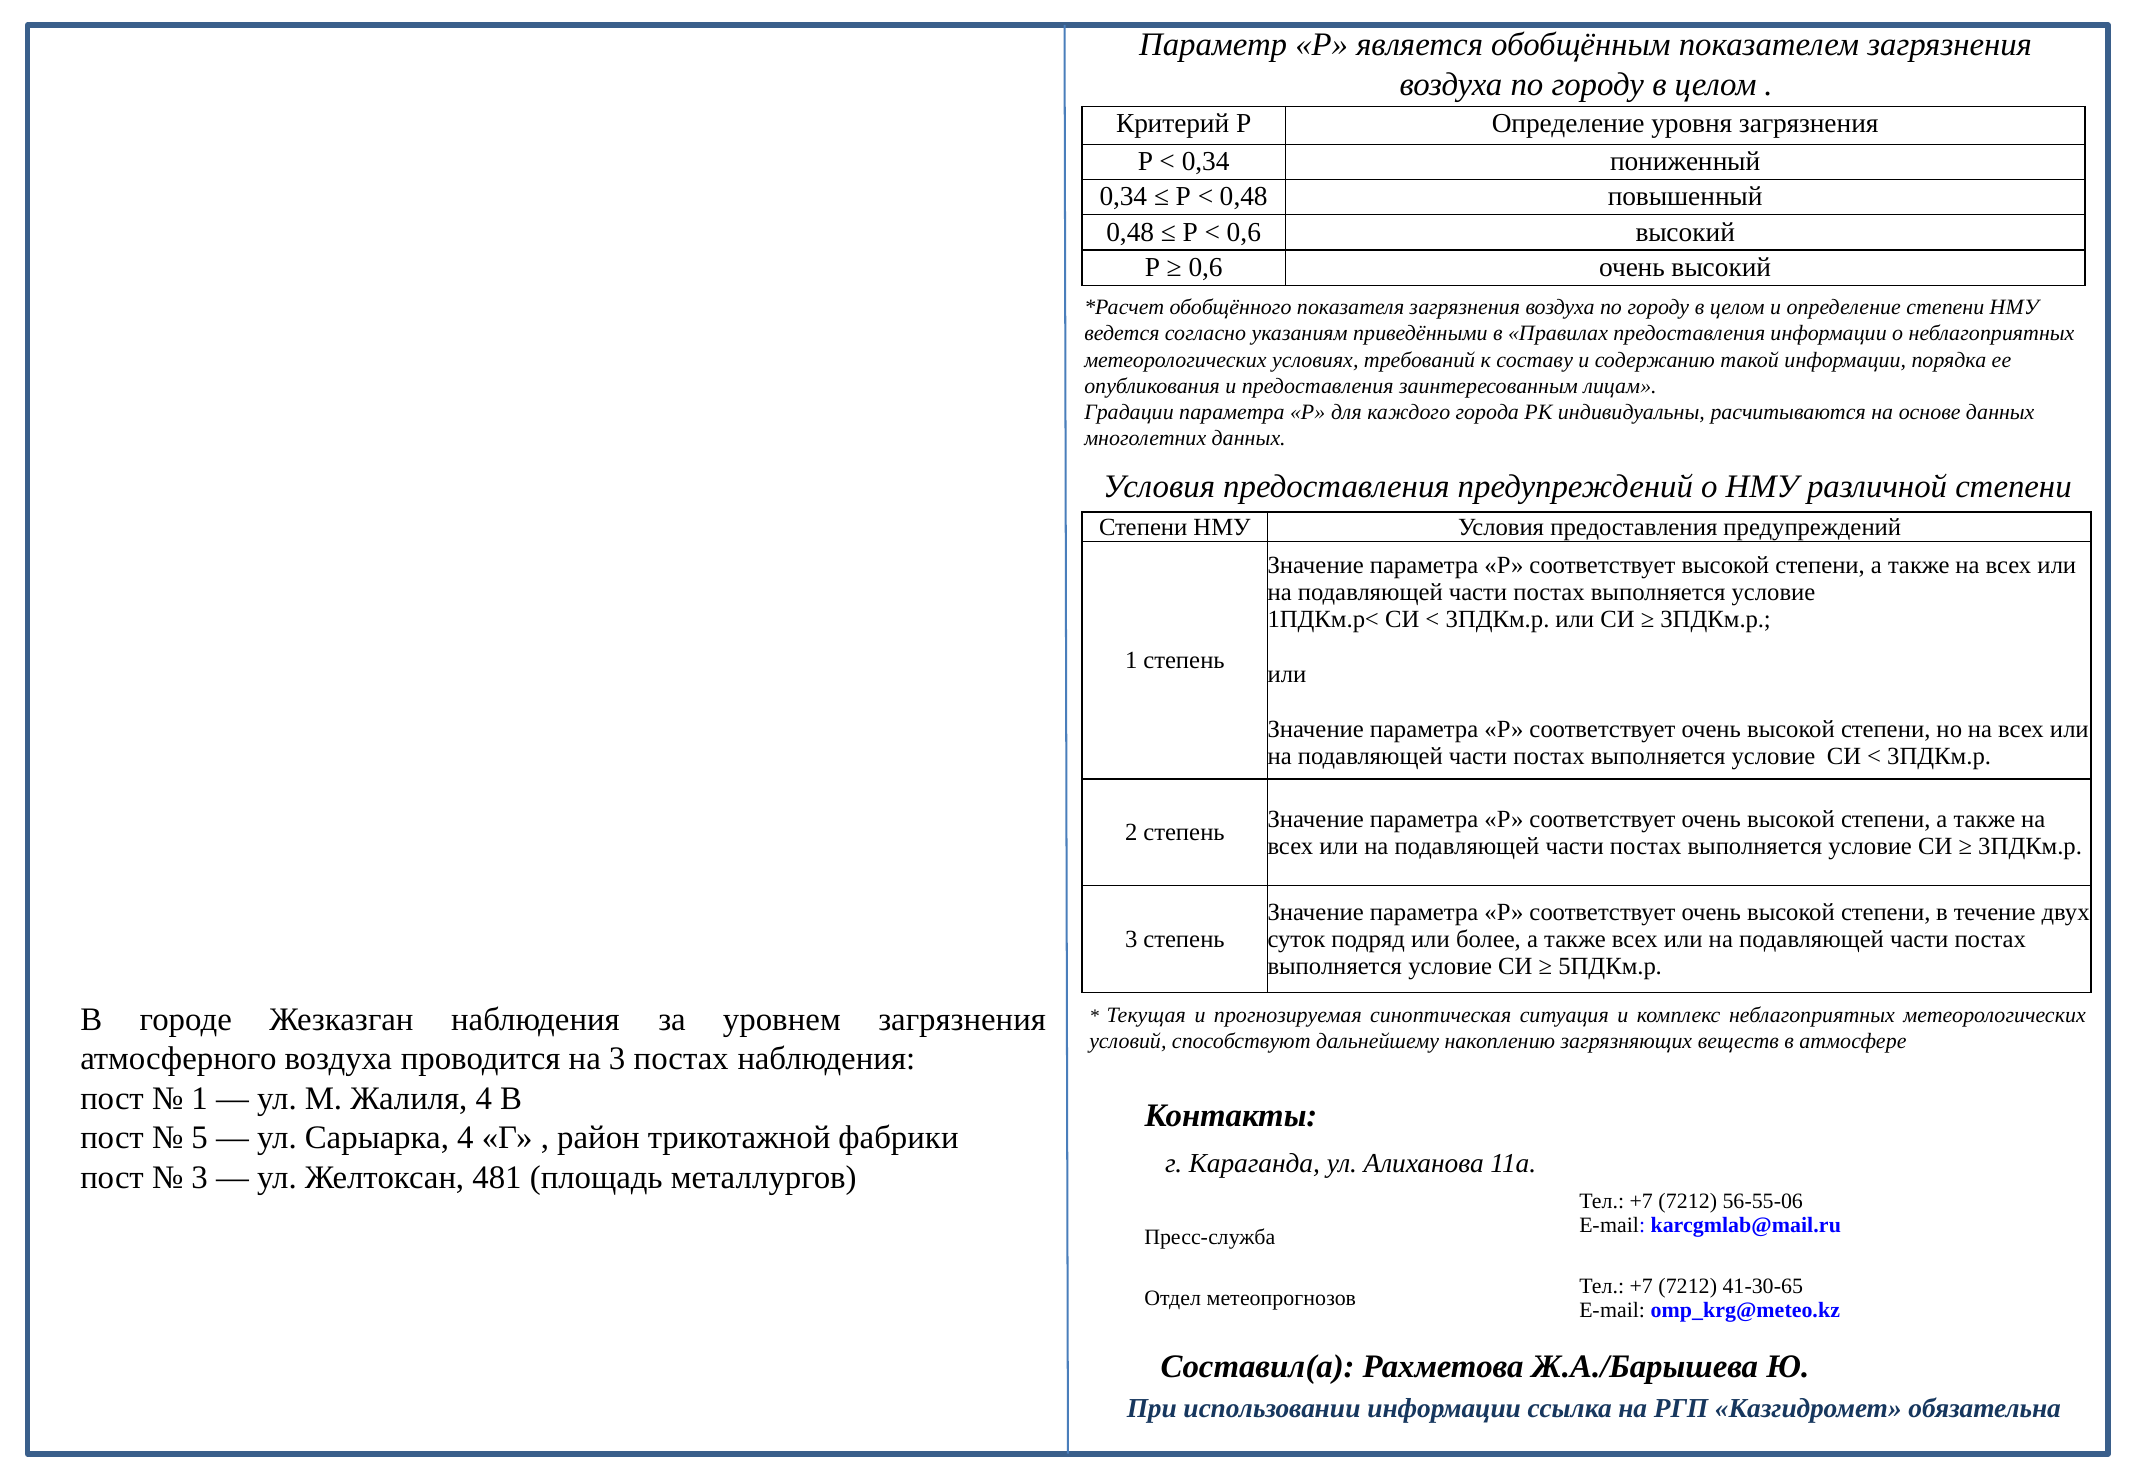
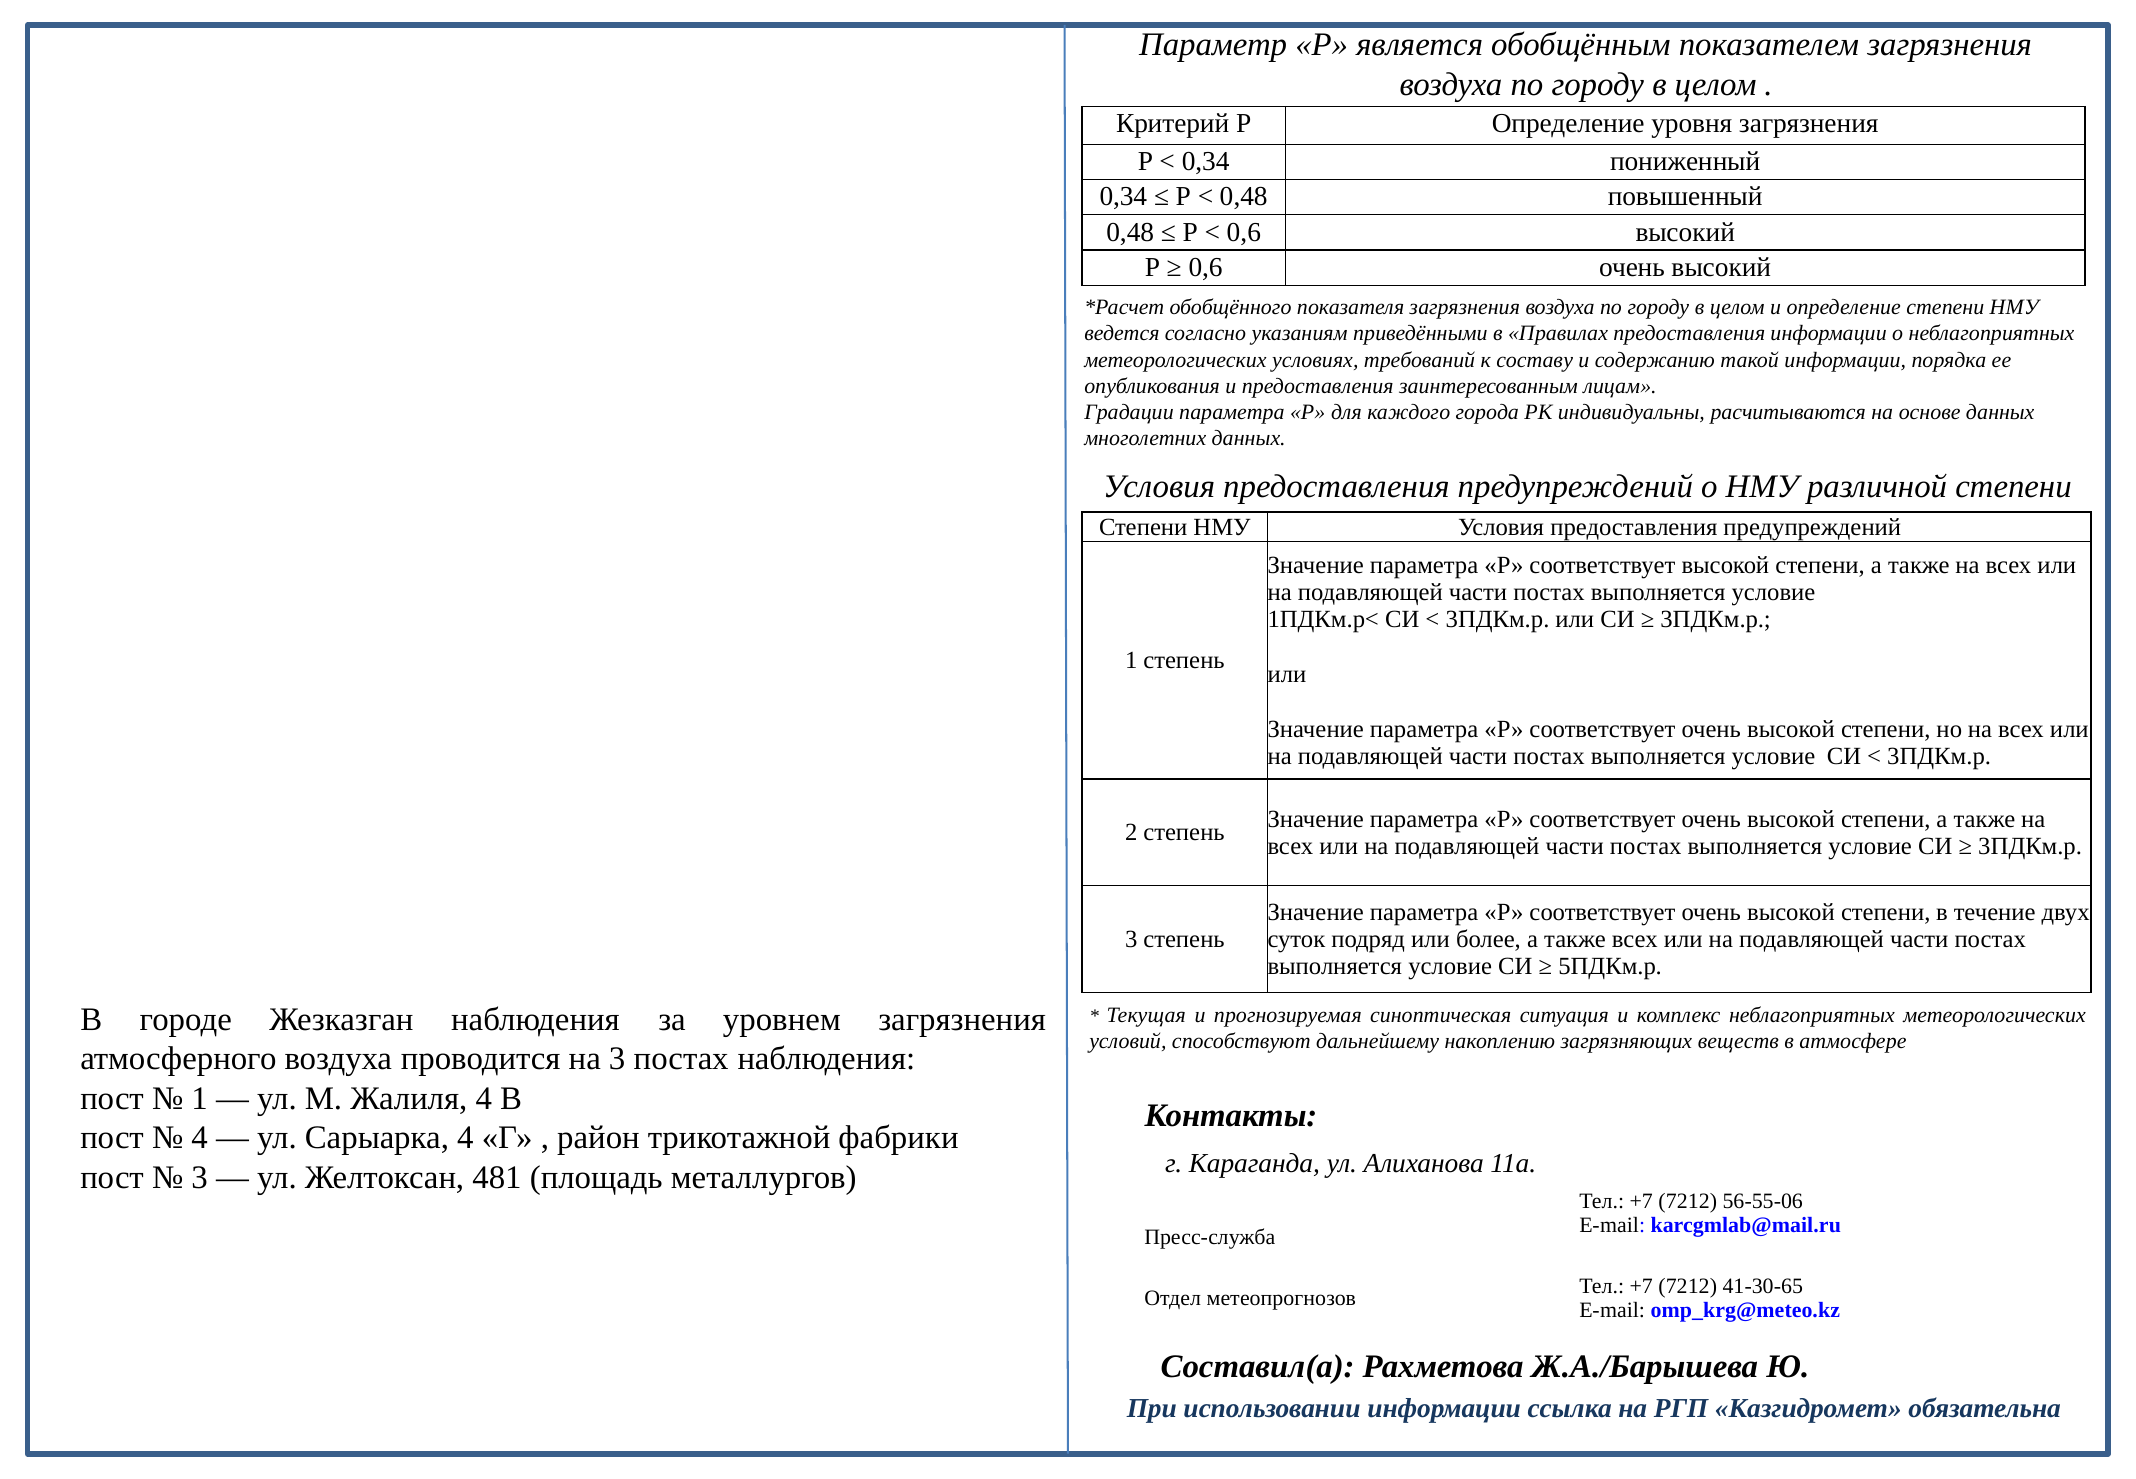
5: 5 -> 4 (200, 1138)
